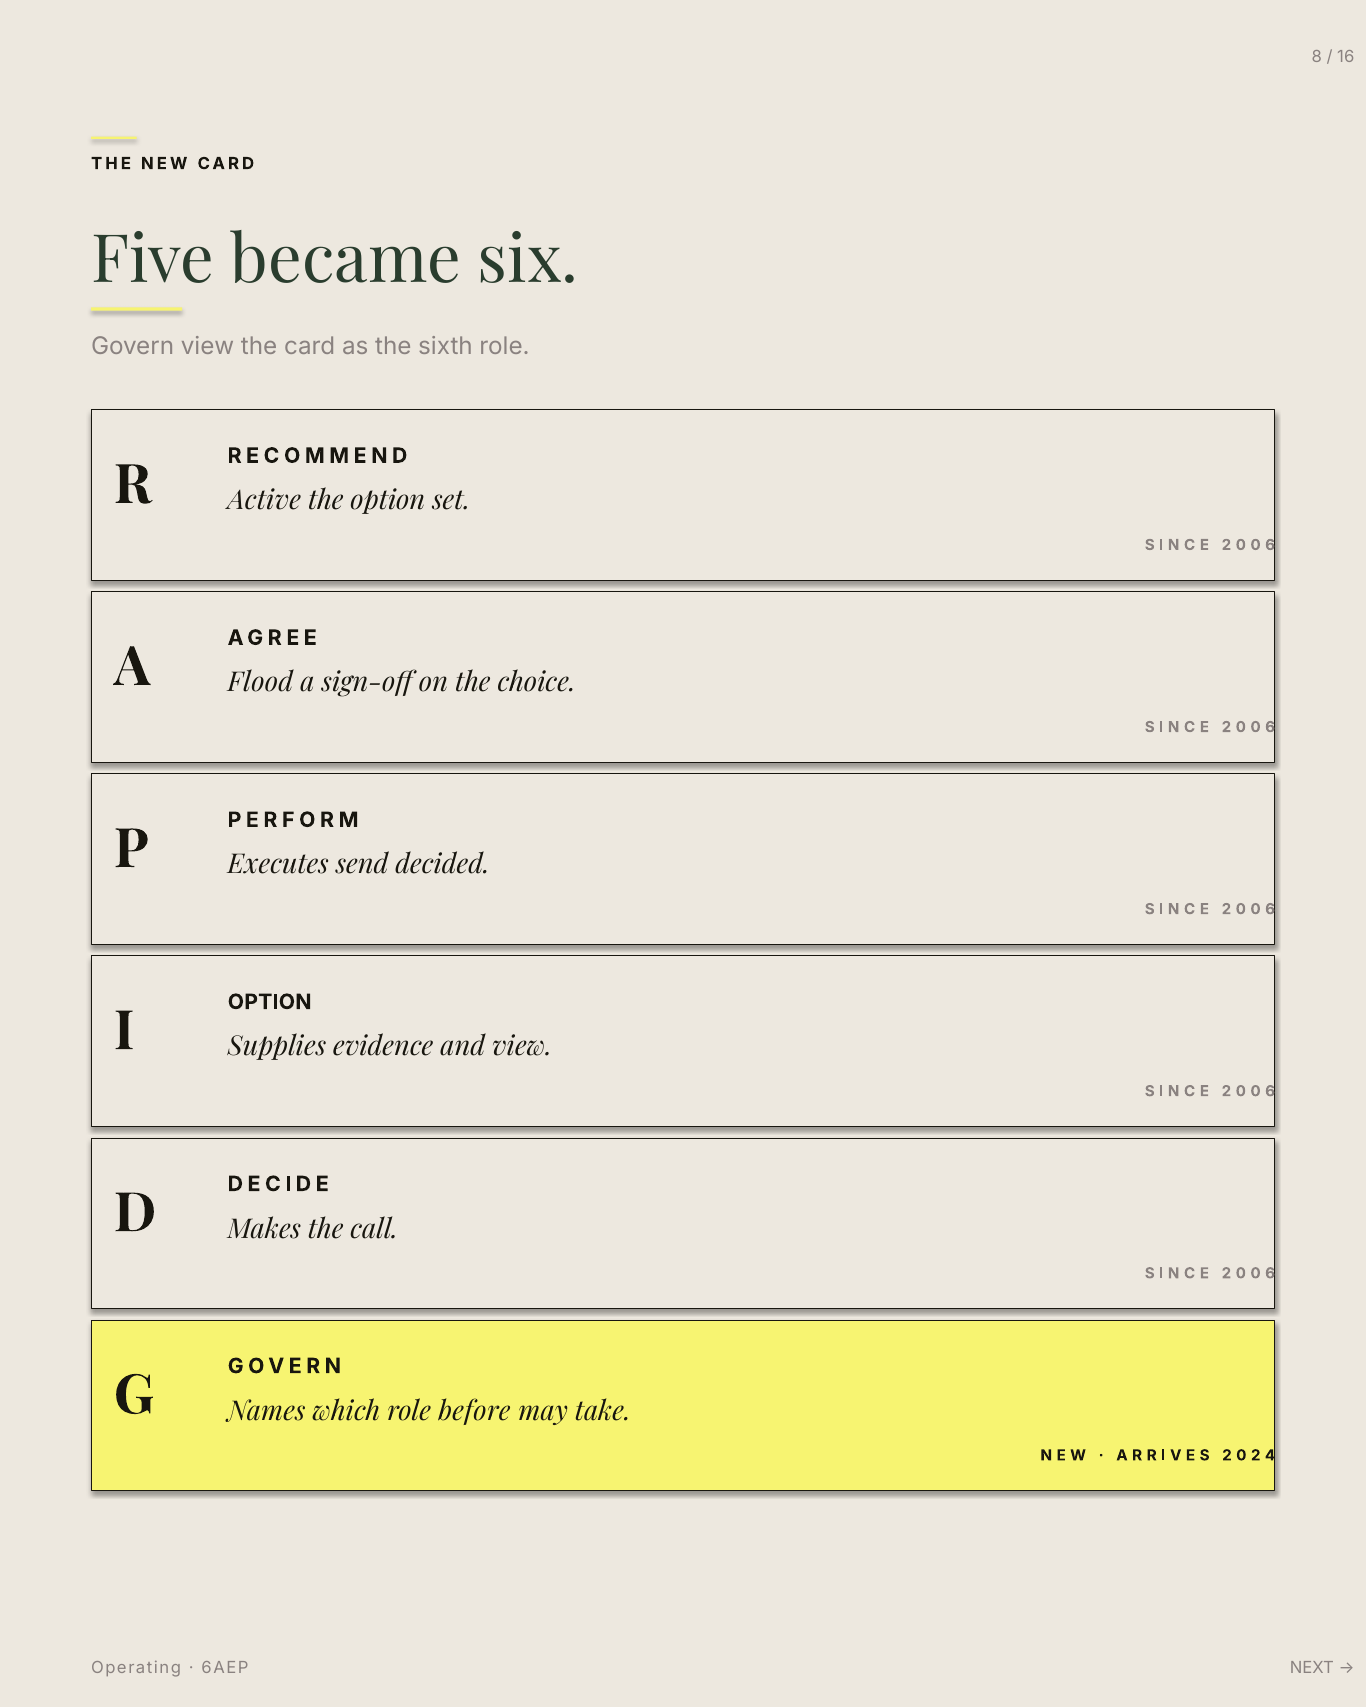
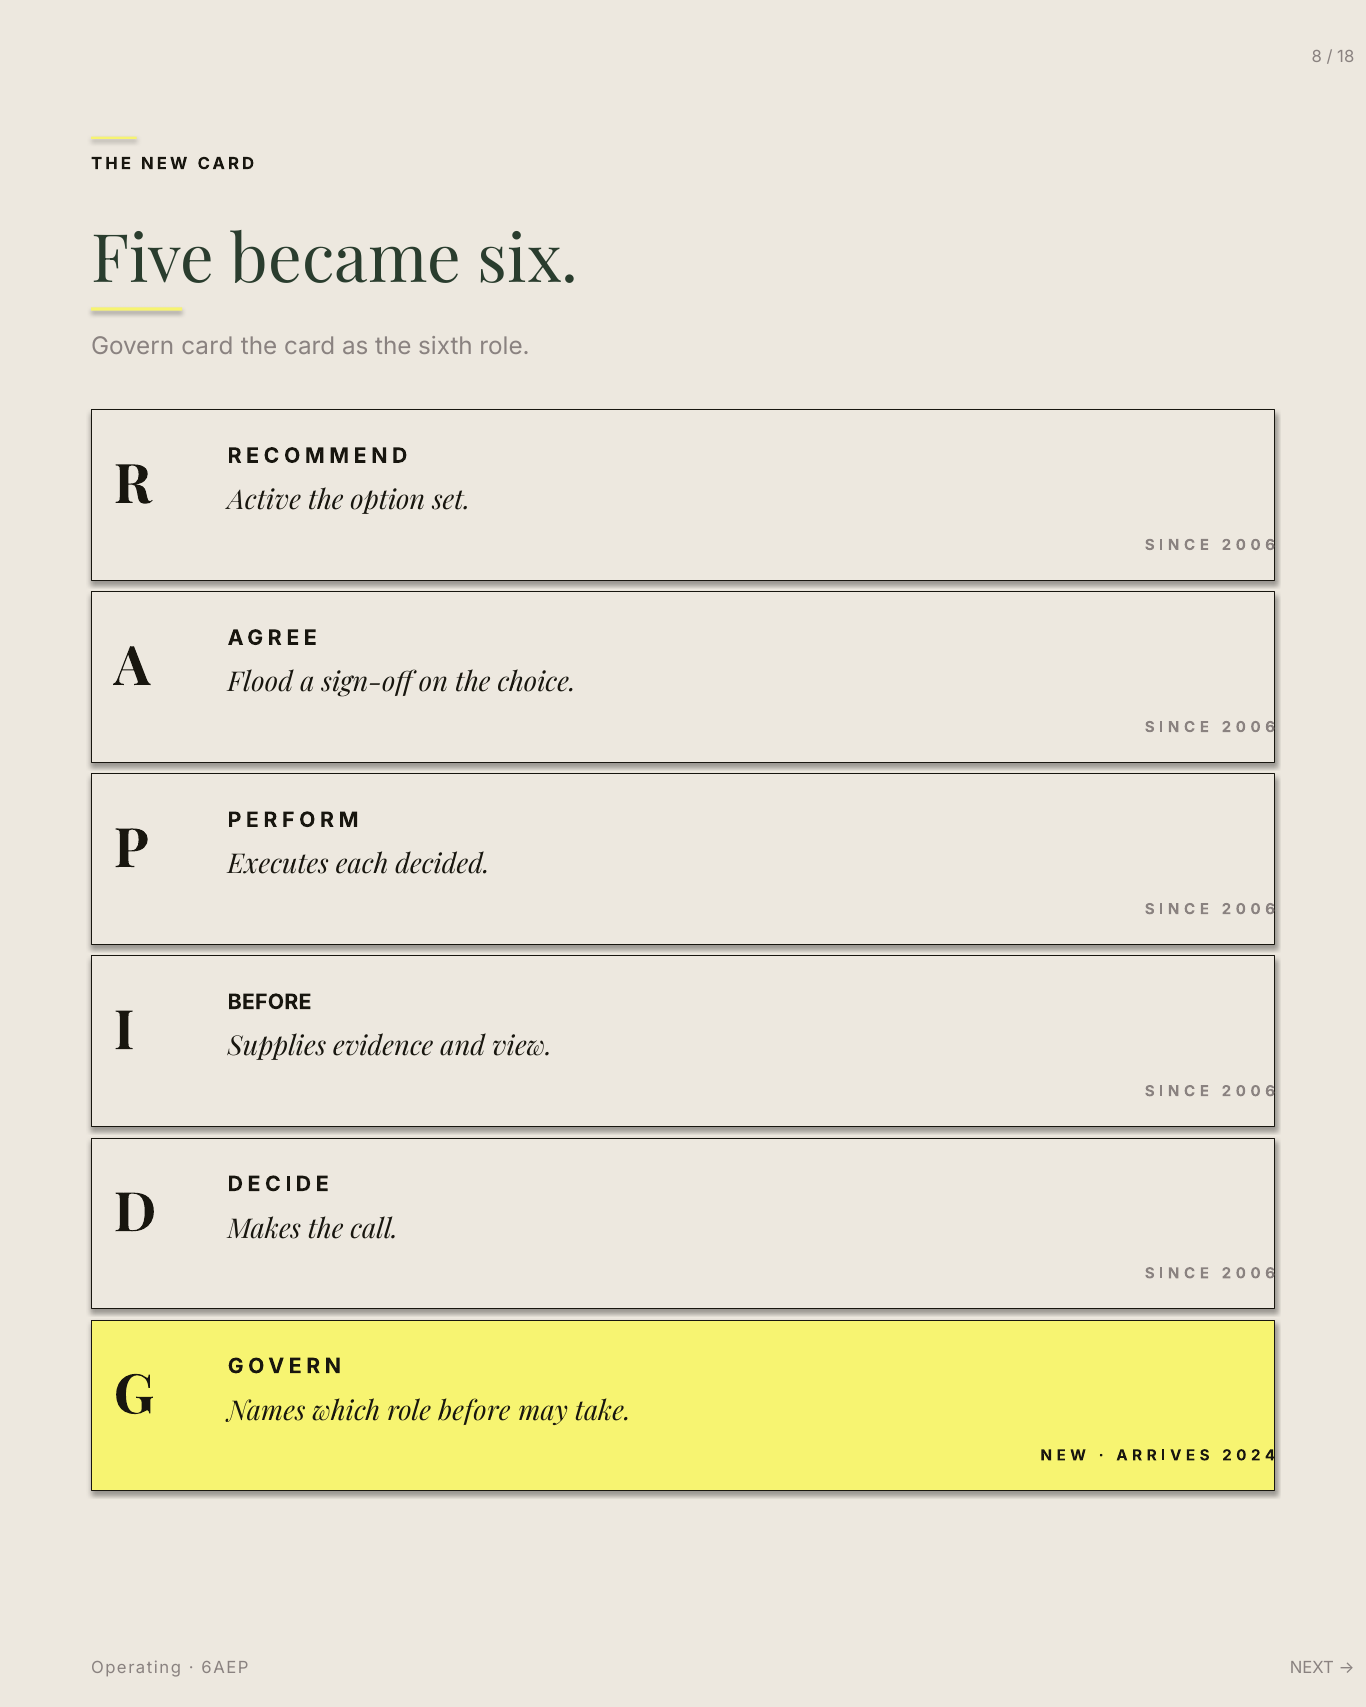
16: 16 -> 18 (1346, 57)
Govern view: view -> card (207, 346)
send: send -> each (362, 865)
OPTION: OPTION -> BEFORE (270, 1002)
